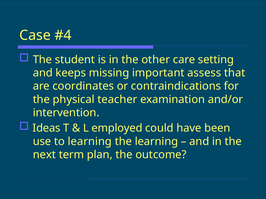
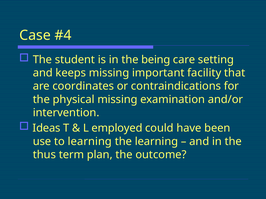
other: other -> being (156, 60)
assess: assess -> facility (204, 73)
physical teacher: teacher -> missing (117, 100)
next: next -> thus (44, 155)
